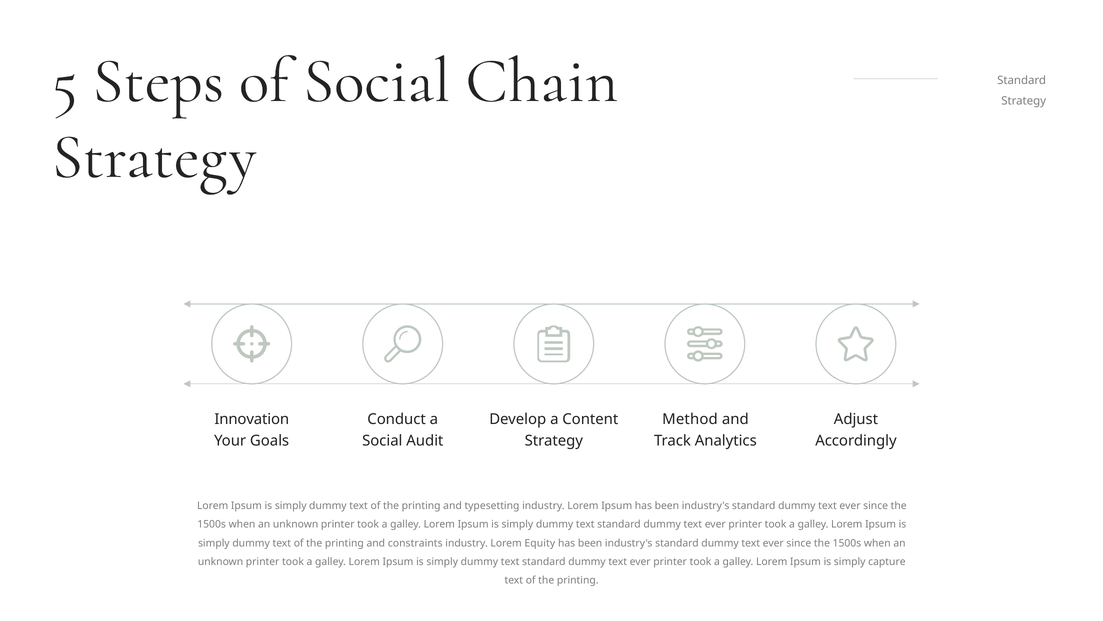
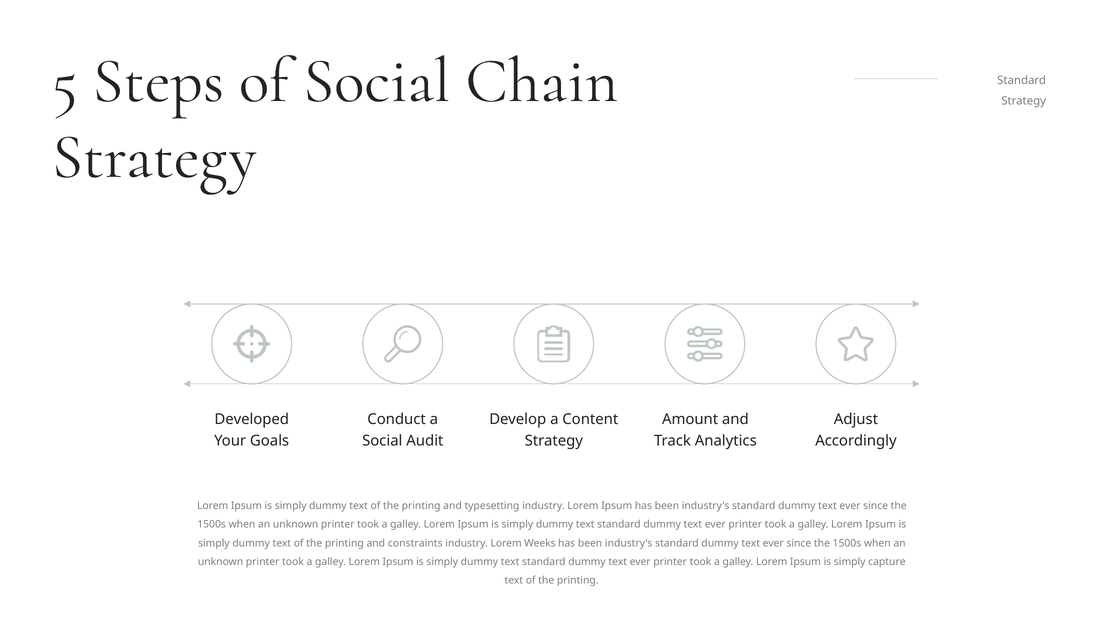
Innovation: Innovation -> Developed (252, 419)
Method: Method -> Amount (690, 419)
Equity: Equity -> Weeks (540, 543)
